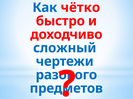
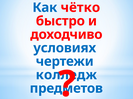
сложный: сложный -> условиях (65, 48)
pазового: pазового -> колледж (66, 75)
